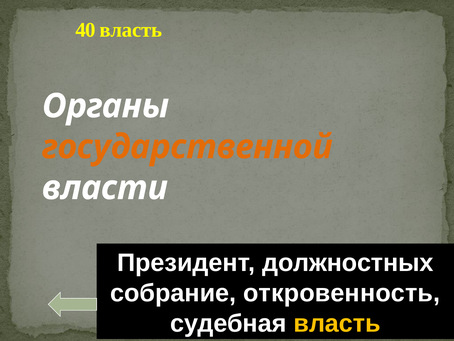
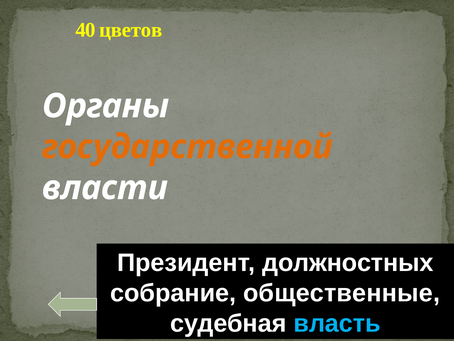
40 власть: власть -> цветов (131, 30)
откровенность: откровенность -> общественные (342, 293)
власть colour: yellow -> light blue (337, 323)
